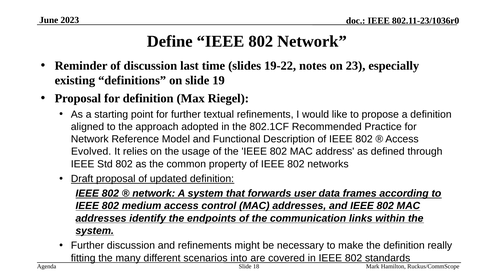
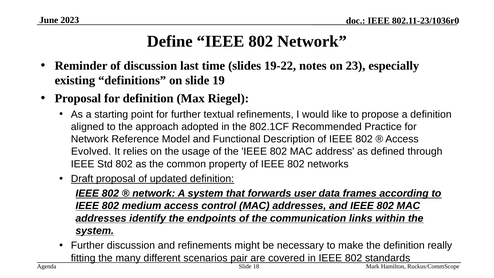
into: into -> pair (239, 258)
